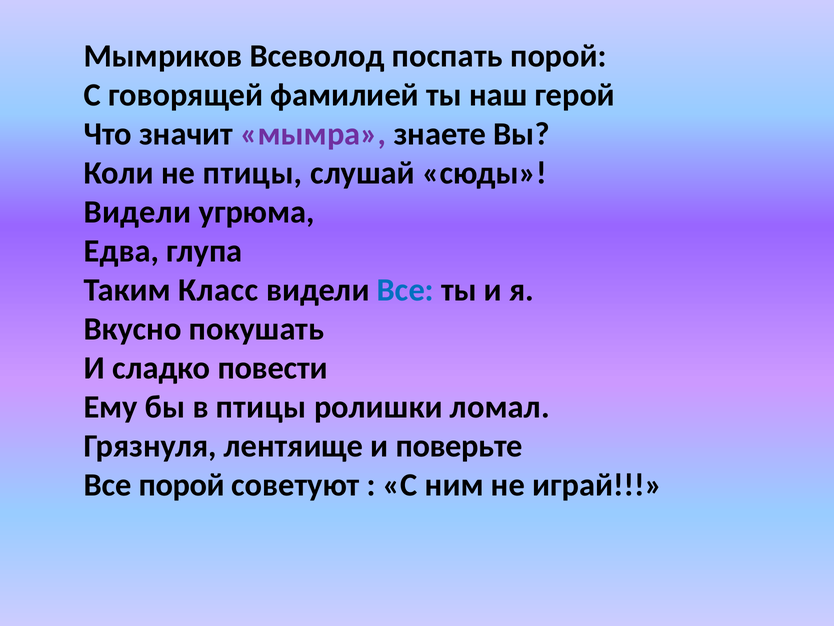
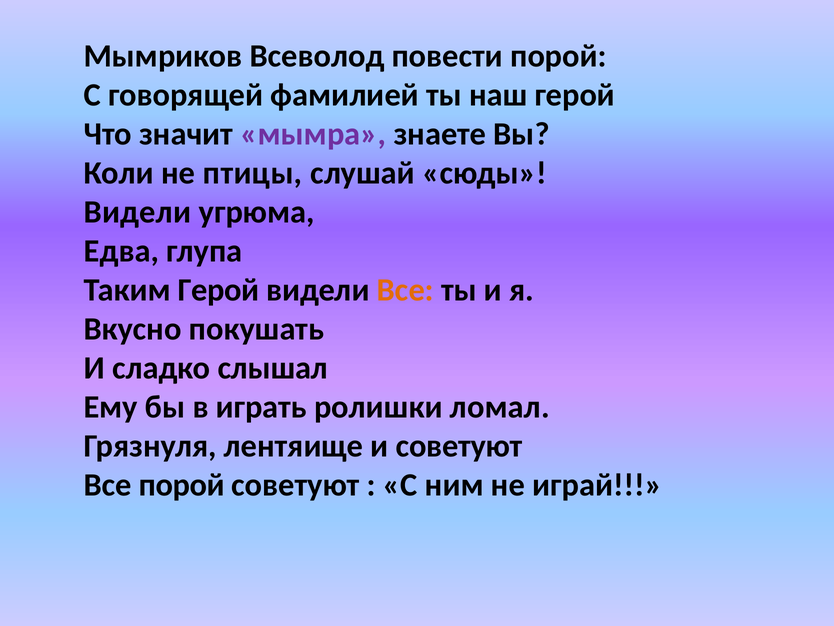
поспать: поспать -> повести (447, 56)
Таким Класс: Класс -> Герой (219, 290)
Все colour: blue -> orange (405, 290)
повести: повести -> слышал (273, 368)
в птицы: птицы -> играть (261, 407)
и поверьте: поверьте -> советуют (459, 446)
